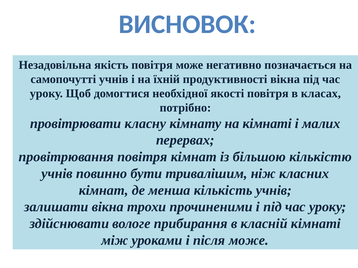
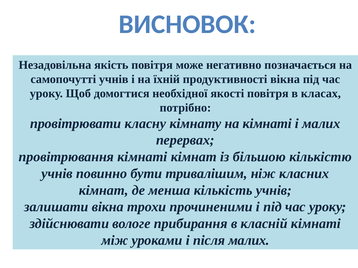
провітрювання повітря: повітря -> кімнаті (142, 157)
після може: може -> малих (249, 241)
